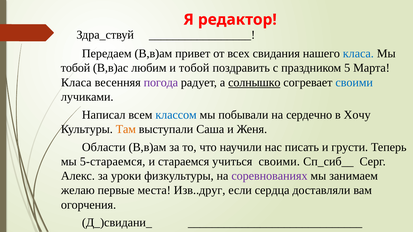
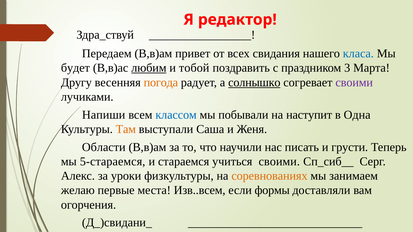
тобой: тобой -> будет (75, 68)
любим underline: none -> present (149, 68)
5: 5 -> 3 (347, 68)
Класа: Класа -> Другу (76, 82)
погода colour: purple -> orange (161, 82)
своими colour: blue -> purple (354, 82)
Написал: Написал -> Напиши (104, 115)
сердечно: сердечно -> наступит (309, 115)
Хочу: Хочу -> Одна (357, 115)
соревнованиях colour: purple -> orange (269, 176)
Изв..друг: Изв..друг -> Изв..всем (200, 191)
сердца: сердца -> формы (272, 191)
